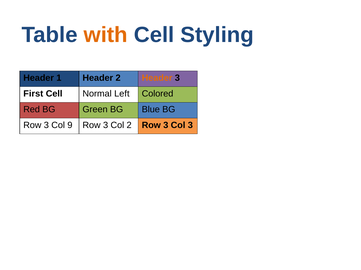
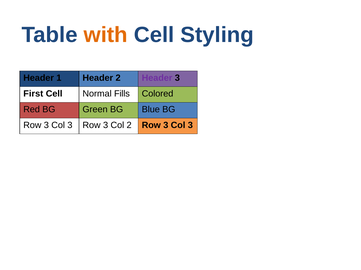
Header colour: orange -> purple (157, 78)
Left: Left -> Fills (122, 94)
9: 9 -> 3 (70, 125)
